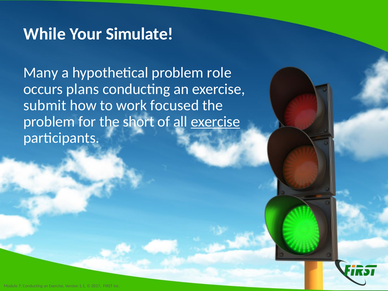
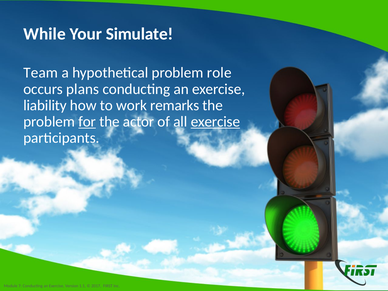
Many: Many -> Team (41, 73)
submit: submit -> liability (45, 105)
focused: focused -> remarks (175, 105)
for underline: none -> present (87, 122)
short: short -> actor (139, 122)
